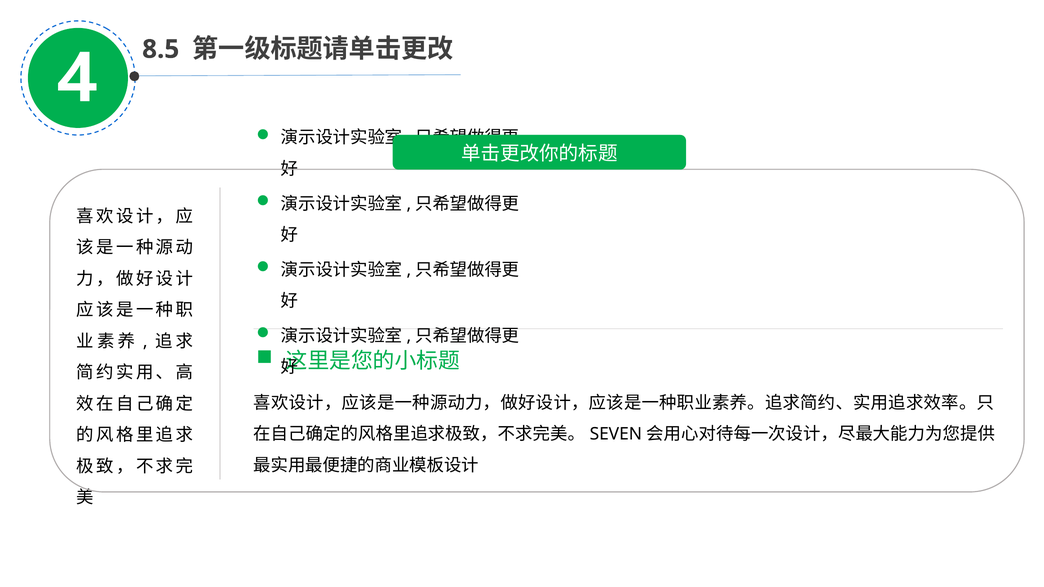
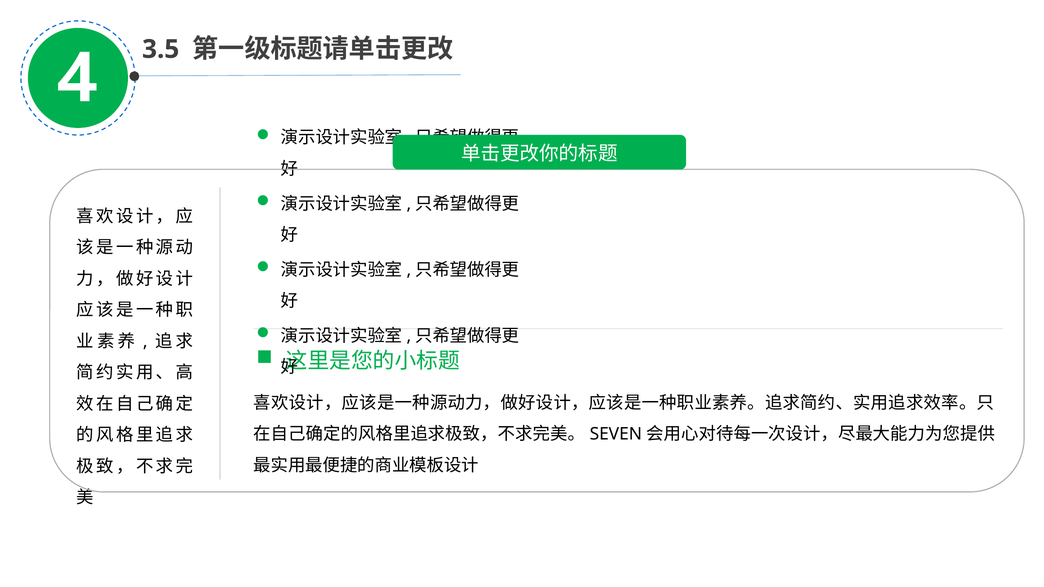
8.5: 8.5 -> 3.5 (161, 49)
